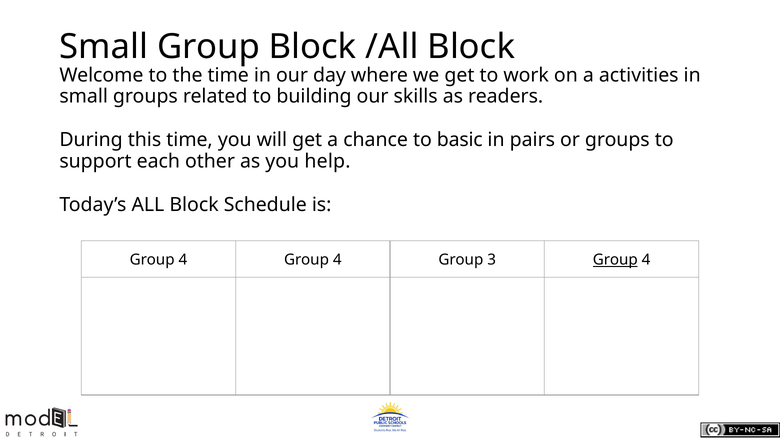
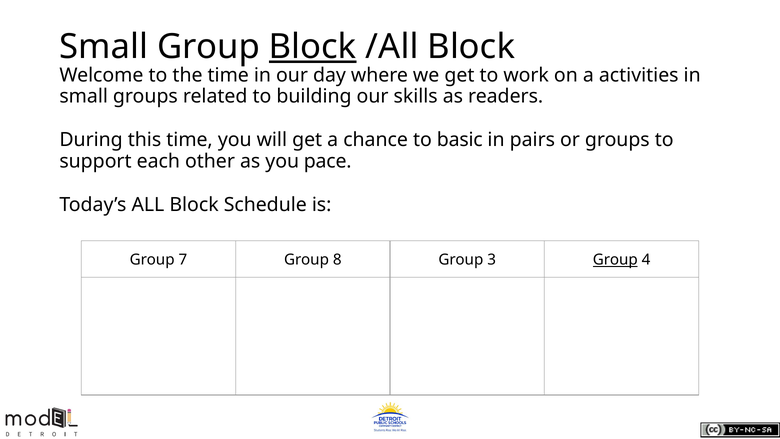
Block underline: none -> present (313, 47)
help: help -> pace (328, 161)
4: 4 -> 7 (183, 260)
4: 4 -> 8 (337, 260)
